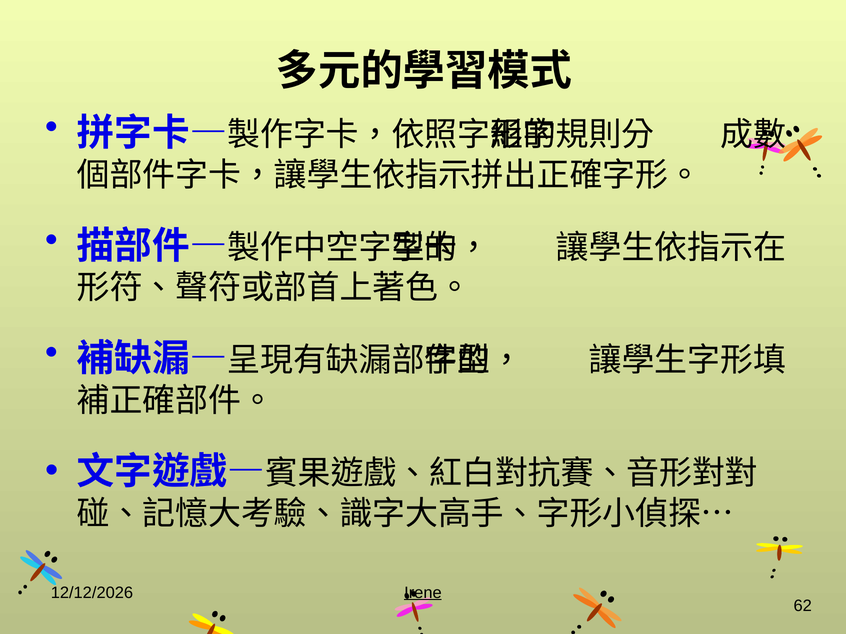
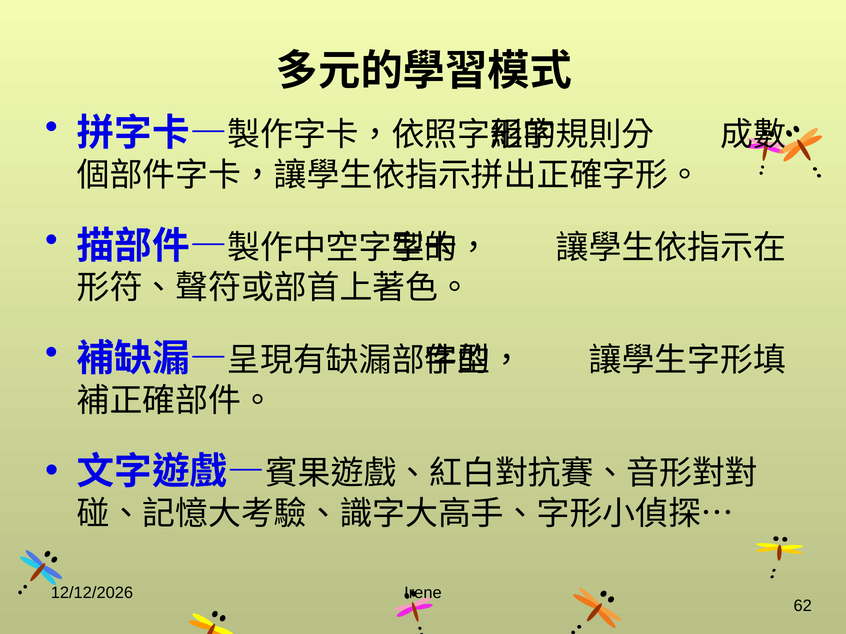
Irene underline: present -> none (423, 593)
